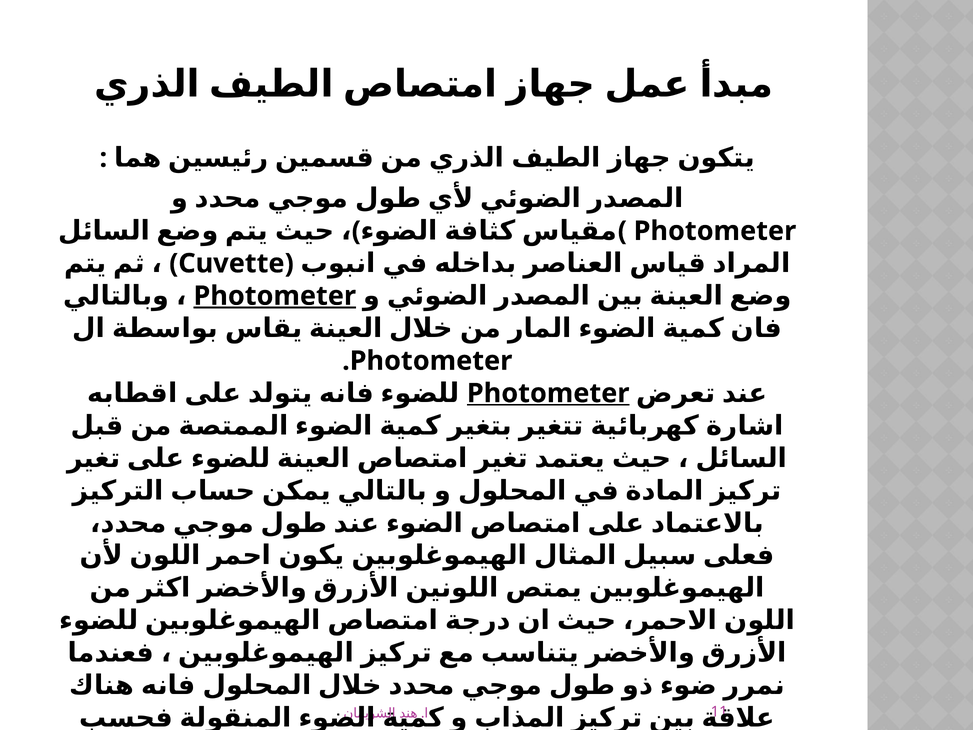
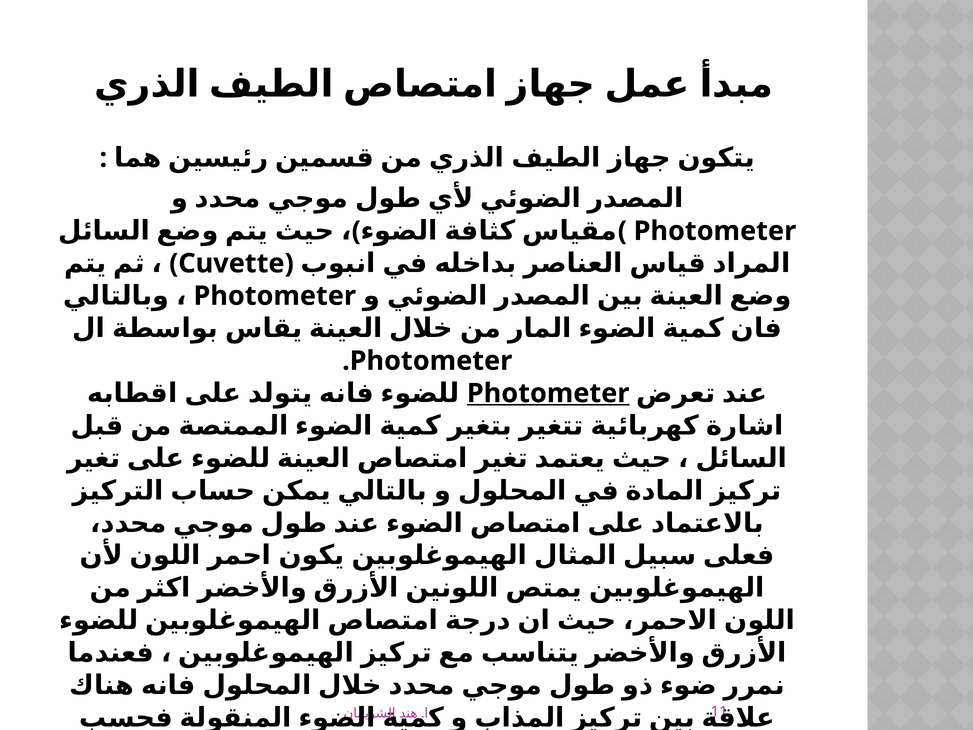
Photometer underline: present -> none (275, 296)
